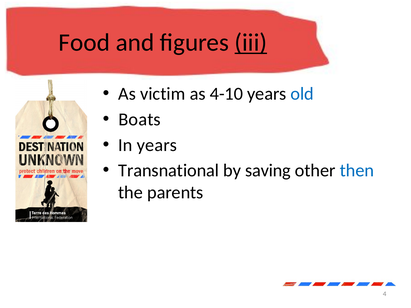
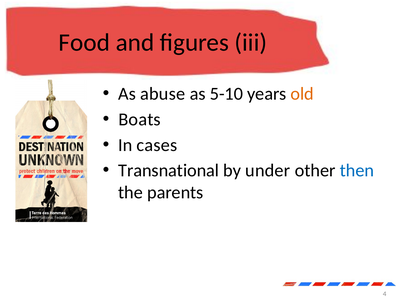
iii underline: present -> none (251, 43)
victim: victim -> abuse (163, 94)
4-10: 4-10 -> 5-10 (226, 94)
old colour: blue -> orange (302, 94)
In years: years -> cases (157, 145)
saving: saving -> under (268, 171)
